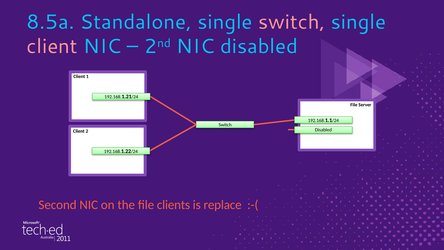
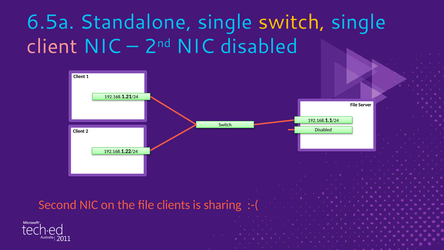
8.5a: 8.5a -> 6.5a (51, 22)
switch colour: pink -> yellow (292, 22)
replace: replace -> sharing (223, 205)
